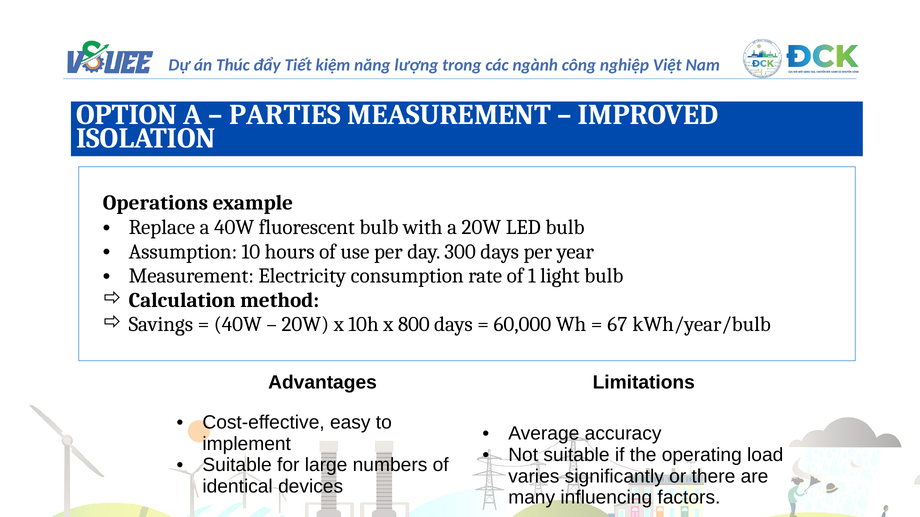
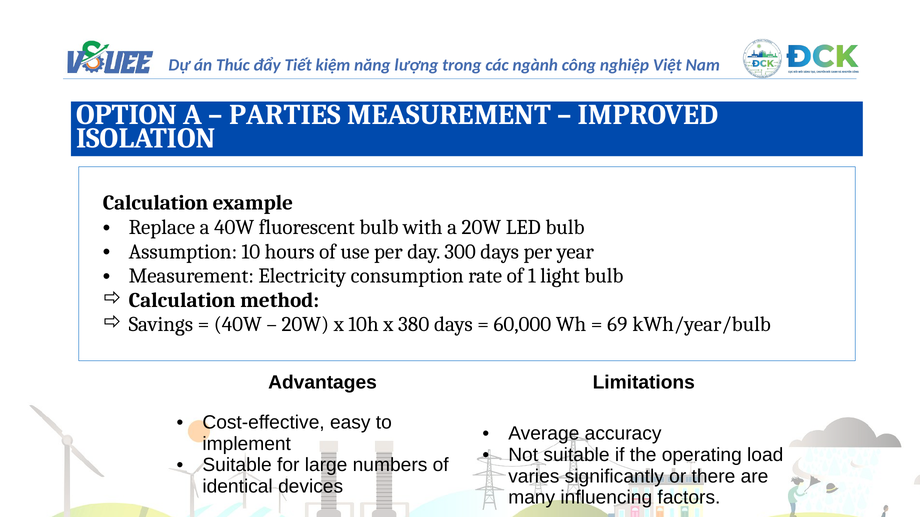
Operations: Operations -> Calculation (156, 203)
800: 800 -> 380 (414, 325)
67: 67 -> 69 (617, 325)
